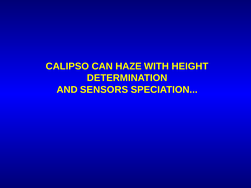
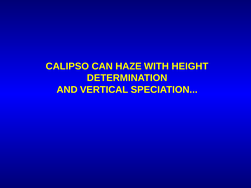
SENSORS: SENSORS -> VERTICAL (104, 90)
